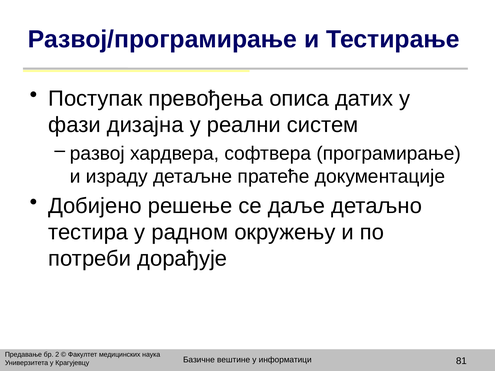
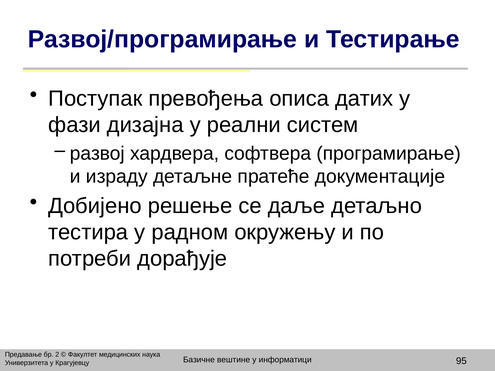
81: 81 -> 95 (461, 361)
